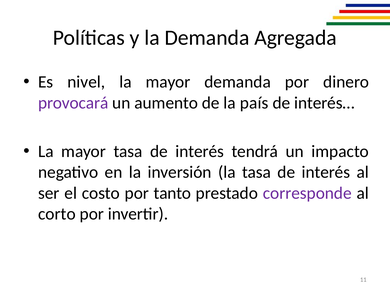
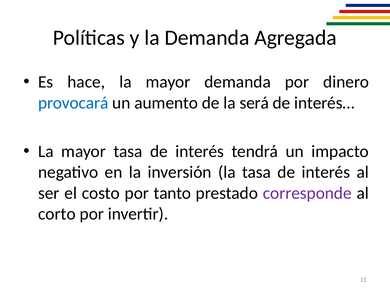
nivel: nivel -> hace (86, 82)
provocará colour: purple -> blue (73, 103)
país: país -> será (254, 103)
